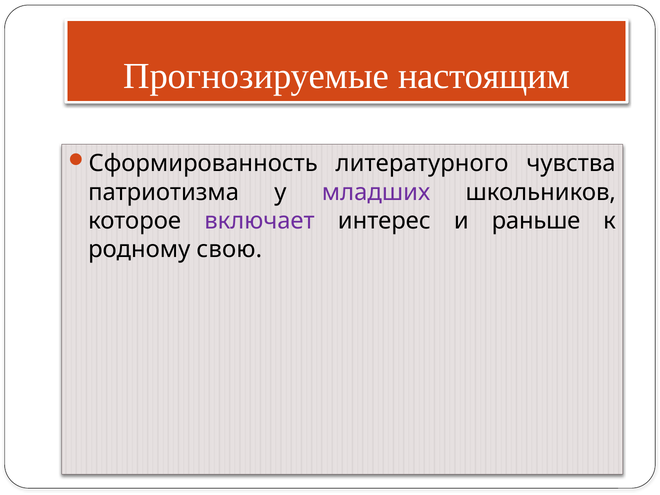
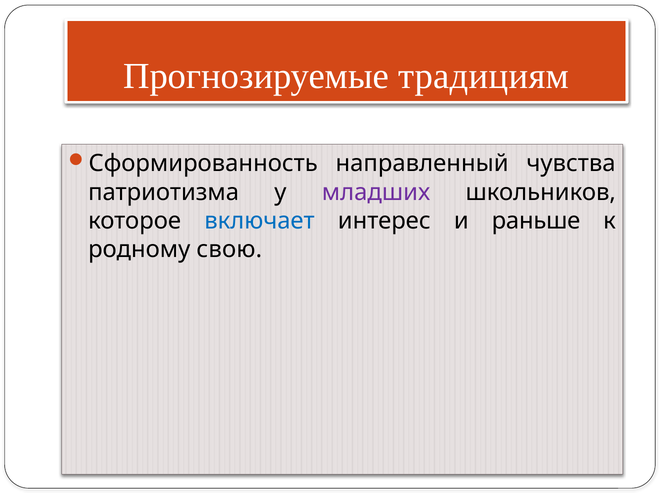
настоящим: настоящим -> традициям (484, 76)
литературного: литературного -> направленный (422, 164)
включает colour: purple -> blue (259, 221)
